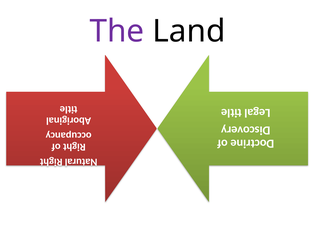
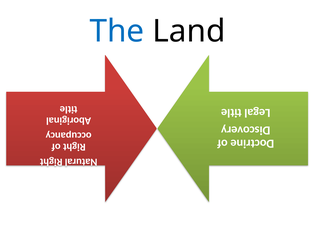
The colour: purple -> blue (117, 31)
